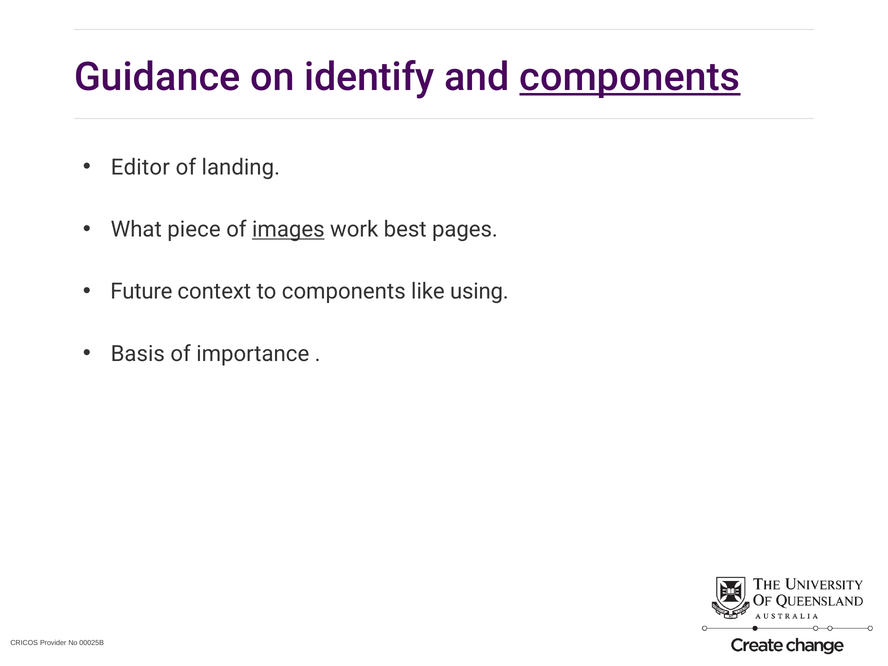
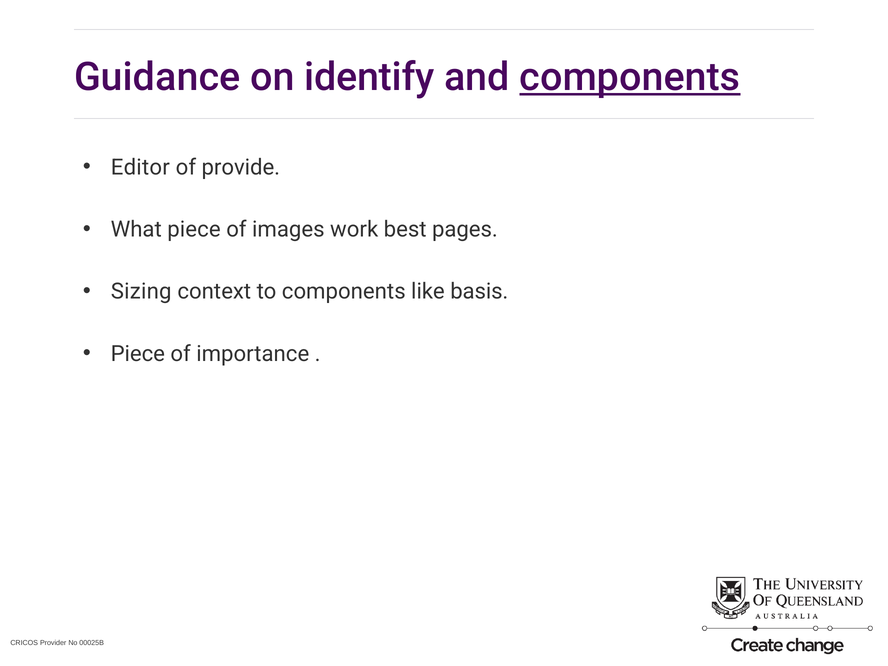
landing: landing -> provide (241, 167)
images underline: present -> none (288, 229)
Future: Future -> Sizing (141, 292)
using: using -> basis (479, 292)
Basis: Basis -> Piece (138, 354)
